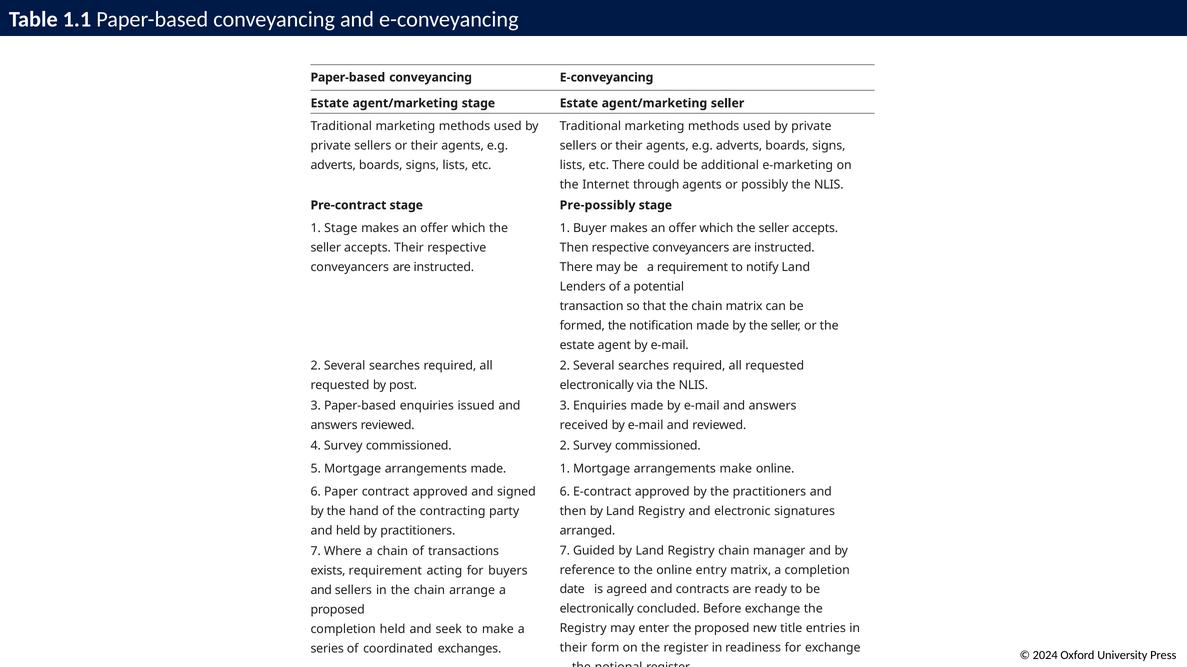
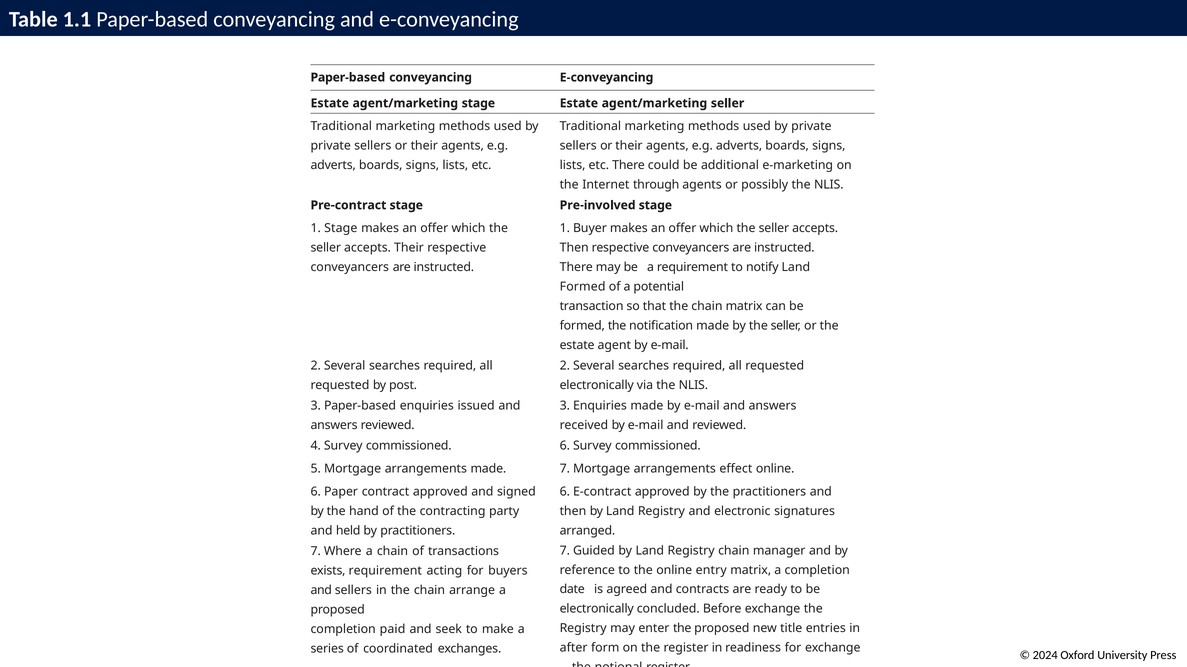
Pre-possibly: Pre-possibly -> Pre-involved (598, 205)
Lenders: Lenders -> Formed (583, 287)
commissioned 2: 2 -> 6 (565, 446)
made 1: 1 -> 7 (565, 469)
arrangements make: make -> effect (736, 469)
completion held: held -> paid (393, 630)
their: their -> after (574, 648)
